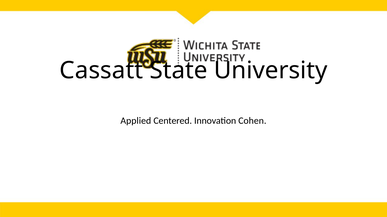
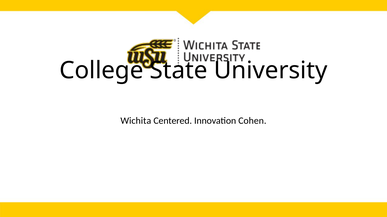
Cassatt: Cassatt -> College (101, 71)
Applied: Applied -> Wichita (136, 121)
